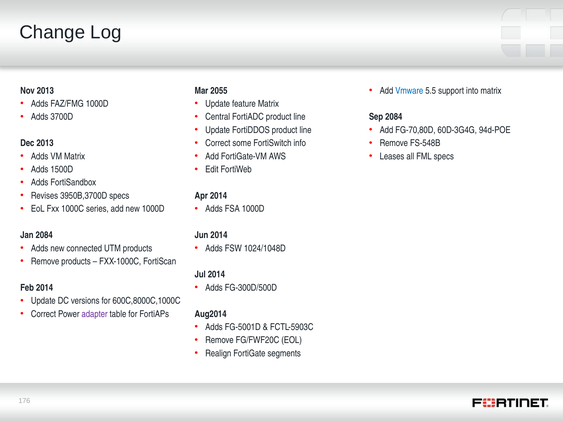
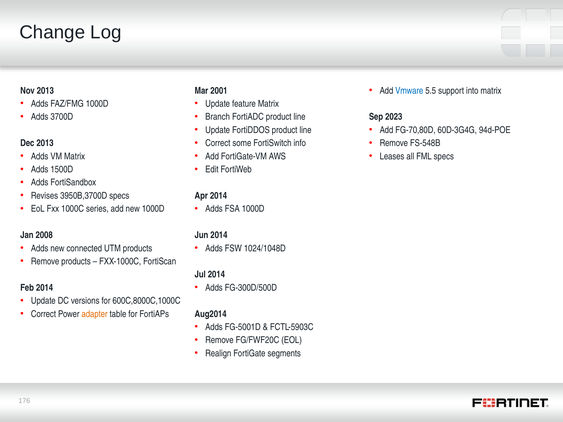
2055: 2055 -> 2001 (219, 91)
Central: Central -> Branch (218, 117)
Sep 2084: 2084 -> 2023 (394, 117)
Jan 2084: 2084 -> 2008 (44, 235)
adapter colour: purple -> orange (95, 314)
